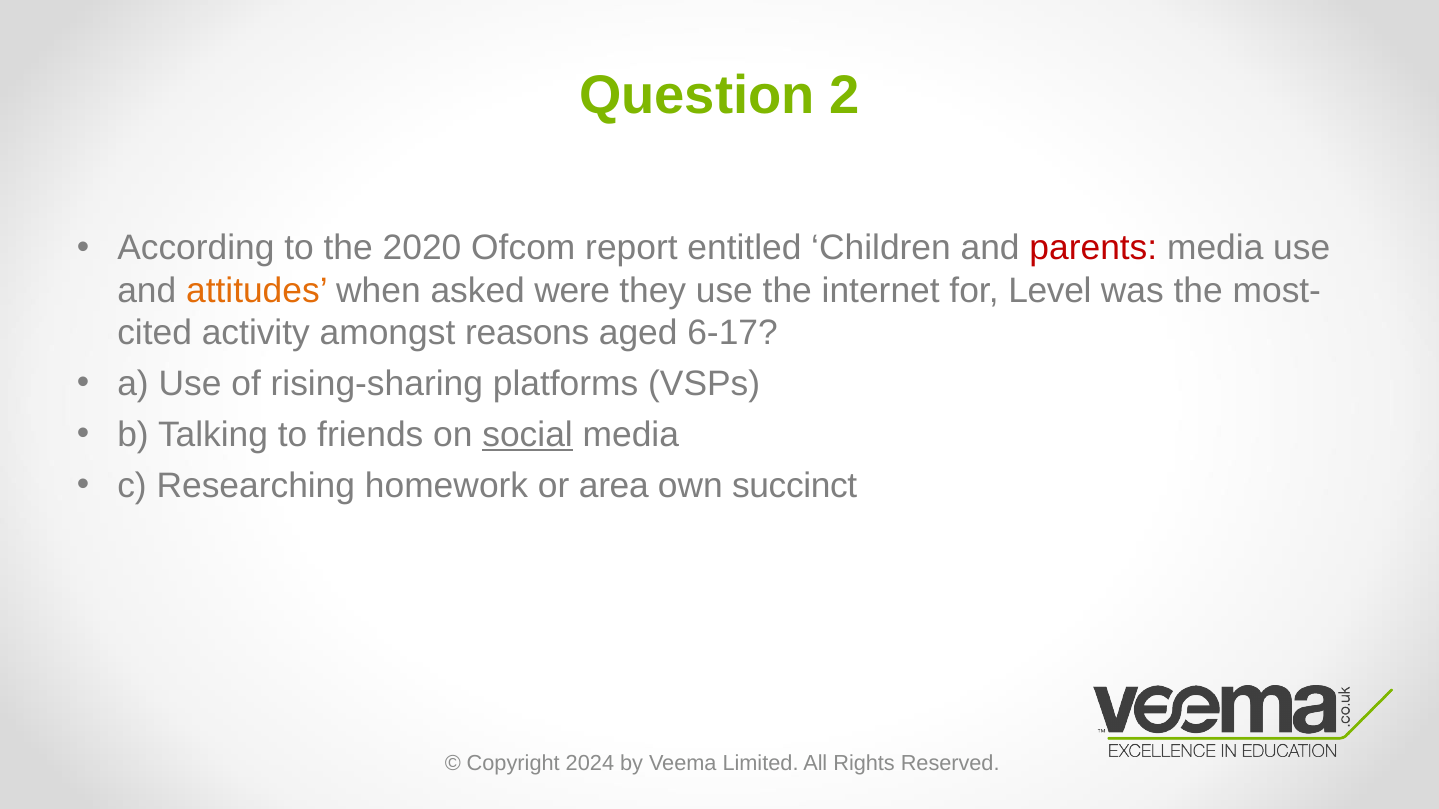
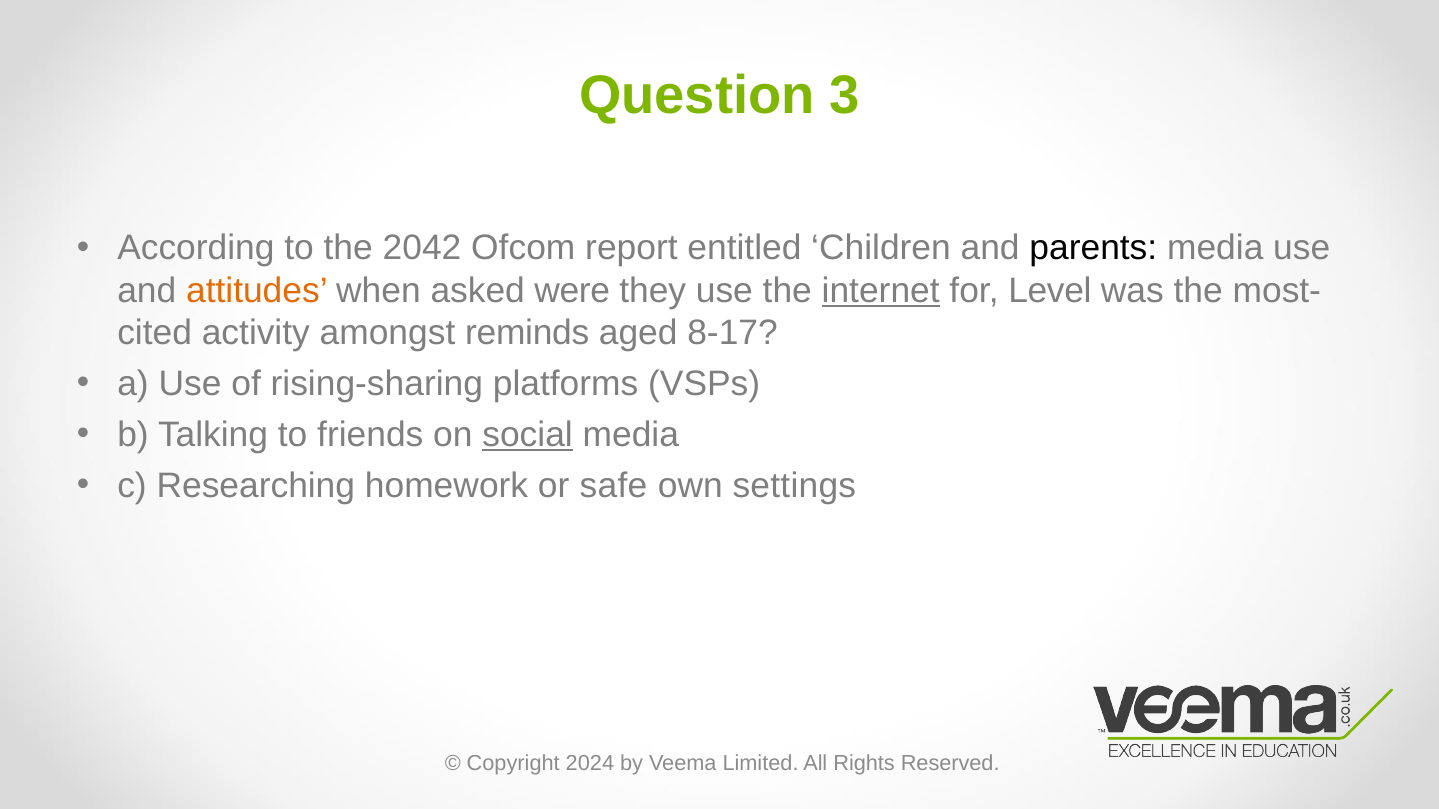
2: 2 -> 3 (845, 96)
2020: 2020 -> 2042 (422, 248)
parents colour: red -> black (1093, 248)
internet underline: none -> present (881, 291)
reasons: reasons -> reminds (527, 333)
6-17: 6-17 -> 8-17 (733, 333)
area: area -> safe (613, 486)
succinct: succinct -> settings (794, 486)
